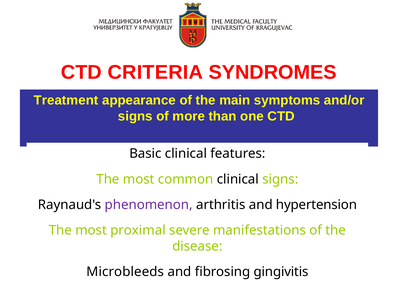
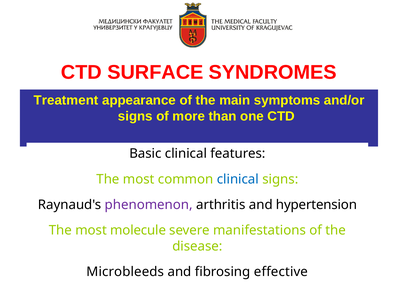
CRITERIA: CRITERIA -> SURFACE (155, 72)
clinical colour: black -> blue (238, 179)
proximal: proximal -> molecule (138, 231)
gingivitis: gingivitis -> effective (281, 272)
